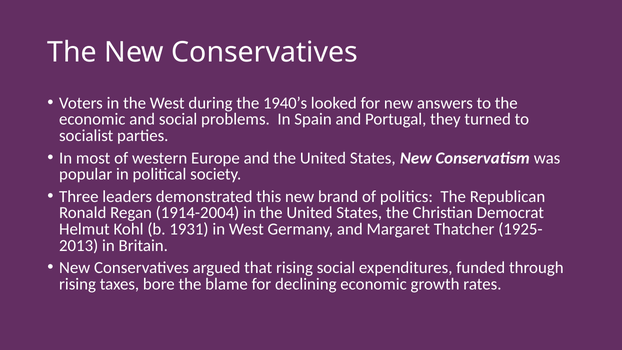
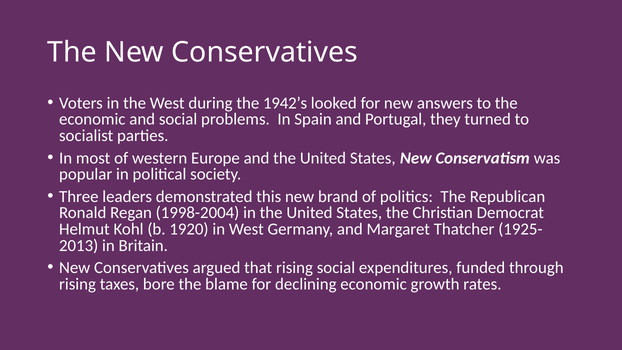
1940’s: 1940’s -> 1942’s (285, 103)
1914-2004: 1914-2004 -> 1998-2004 (198, 213)
1931: 1931 -> 1920 (189, 229)
